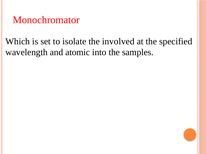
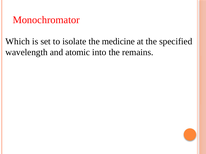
involved: involved -> medicine (118, 41)
samples: samples -> remains (138, 52)
